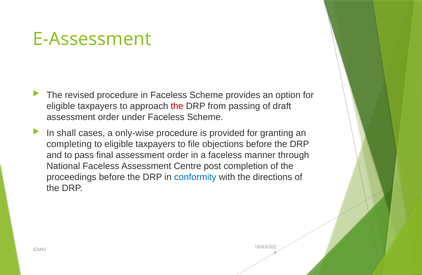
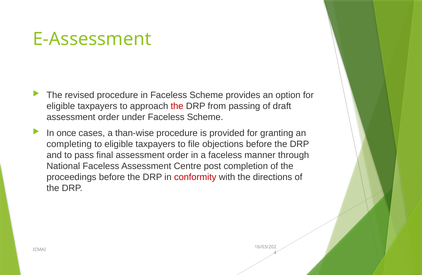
shall: shall -> once (66, 133)
only-wise: only-wise -> than-wise (135, 133)
conformity colour: blue -> red (195, 177)
